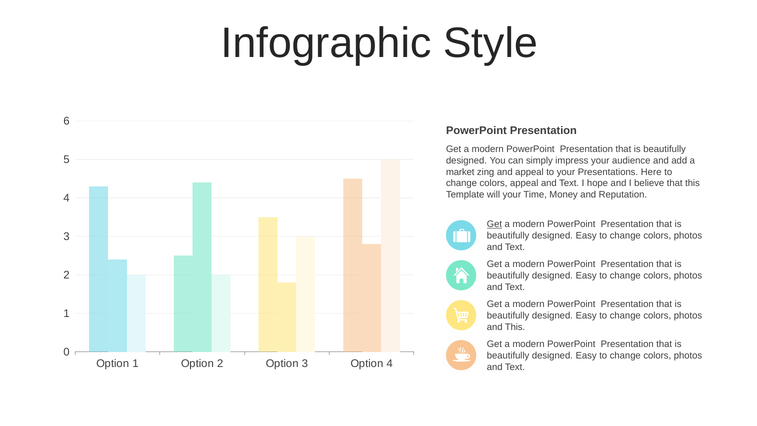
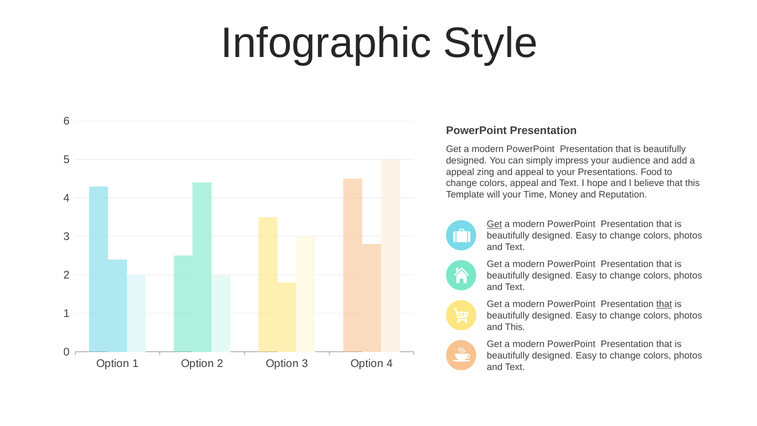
market: market -> appeal (460, 172)
Here: Here -> Food (651, 172)
that underline: none -> present (664, 304)
